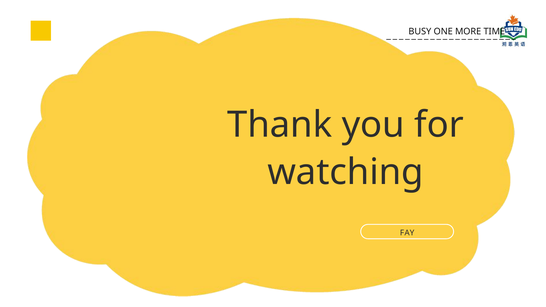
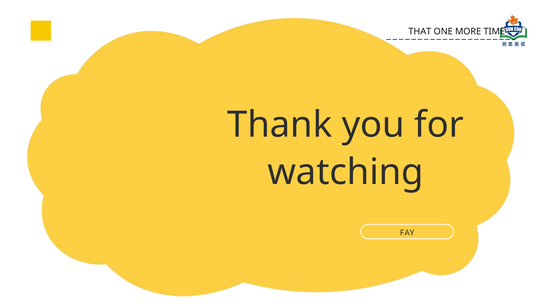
BUSY: BUSY -> THAT (420, 32)
